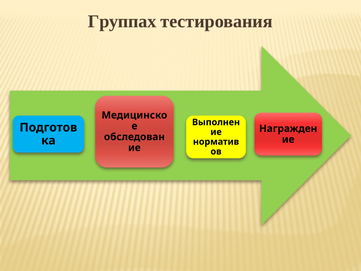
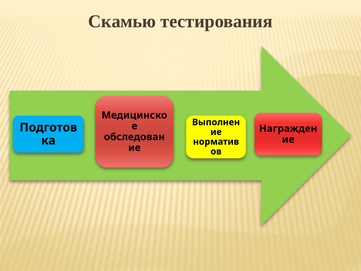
Группах: Группах -> Скамью (122, 21)
